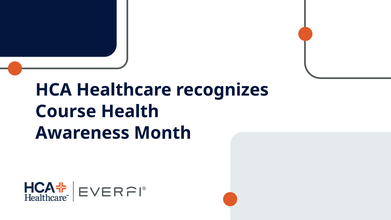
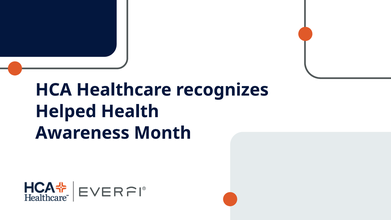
Course: Course -> Helped (66, 111)
